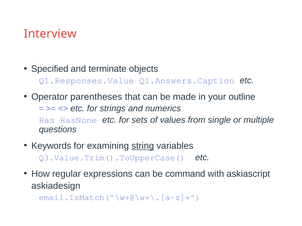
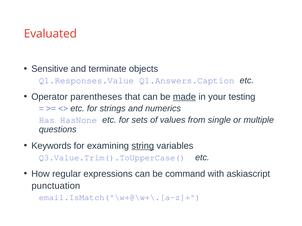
Interview: Interview -> Evaluated (50, 34)
Specified: Specified -> Sensitive (50, 69)
made underline: none -> present (184, 97)
outline: outline -> testing (242, 97)
askiadesign: askiadesign -> punctuation (56, 186)
